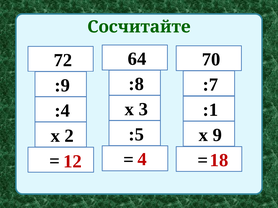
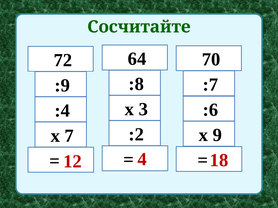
:1: :1 -> :6 (210, 110)
:5: :5 -> :2 (136, 135)
2: 2 -> 7 (69, 136)
